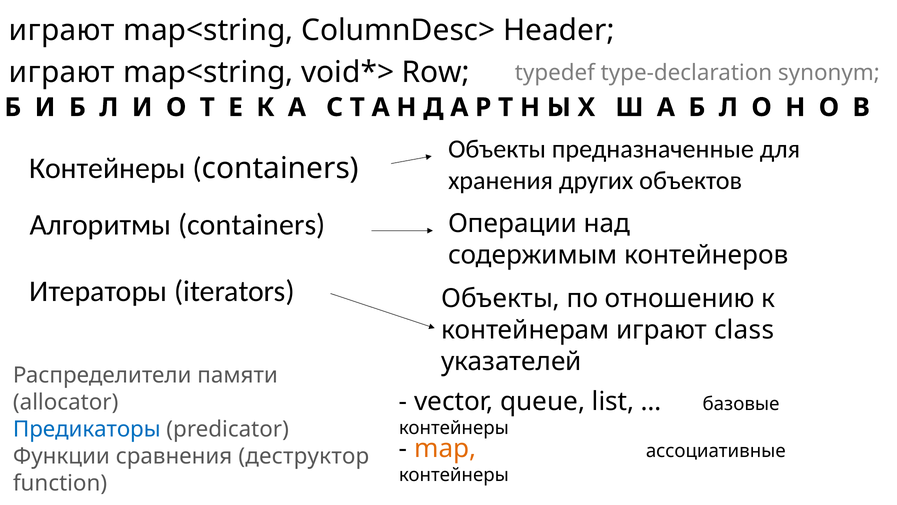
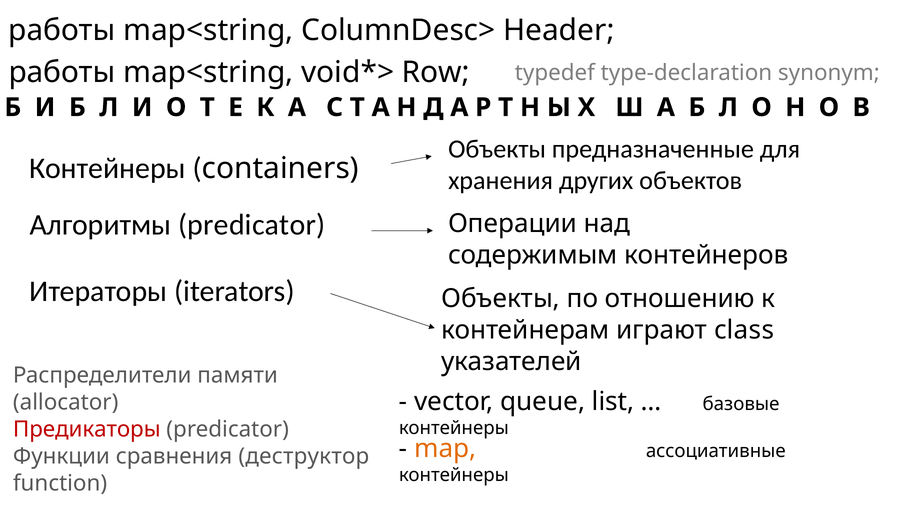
играют: играют -> работы (62, 30)
играют: играют -> работы (62, 72)
Алгоритмы containers: containers -> predicator (252, 225)
Предикаторы colour: blue -> red (87, 429)
